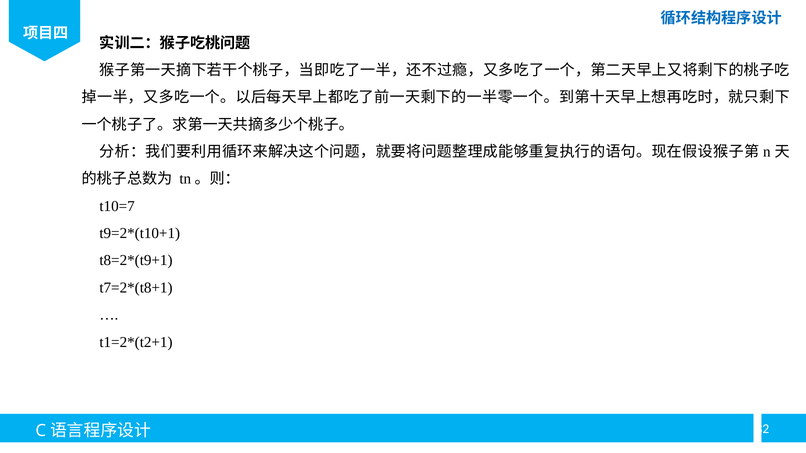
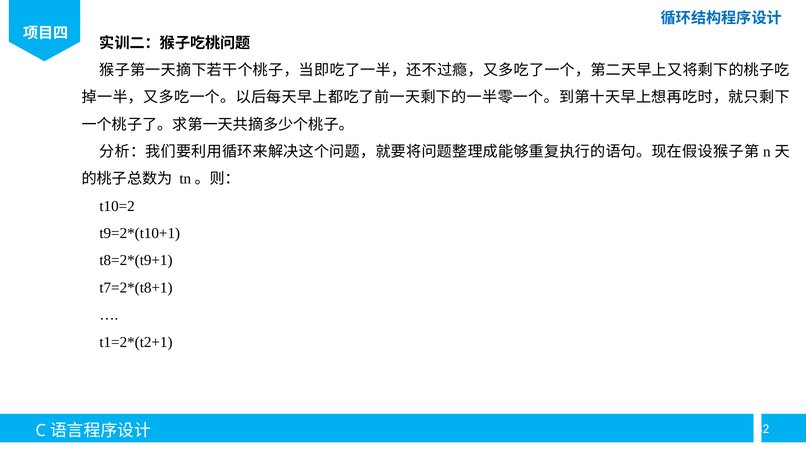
t10=7: t10=7 -> t10=2 (117, 206)
